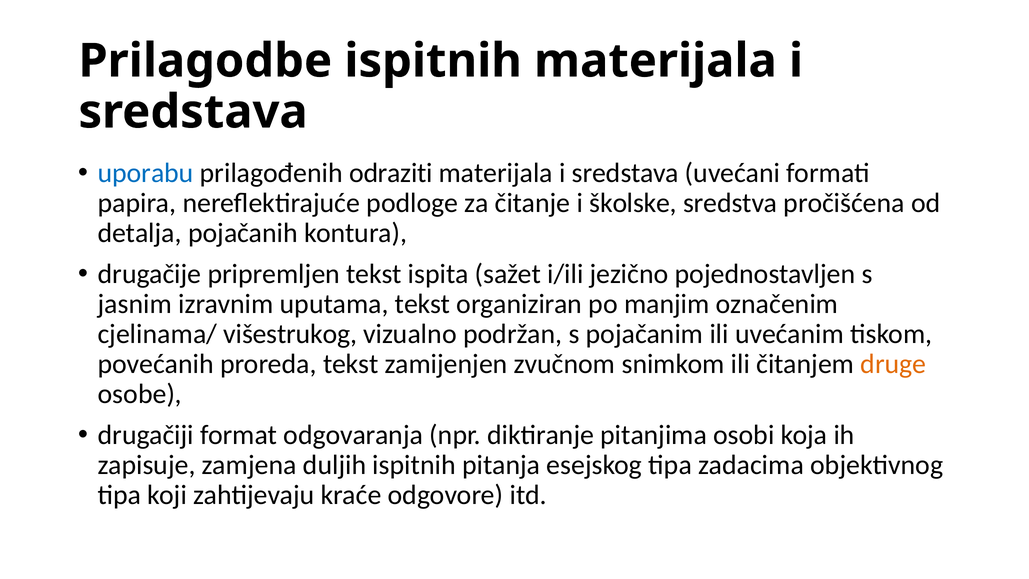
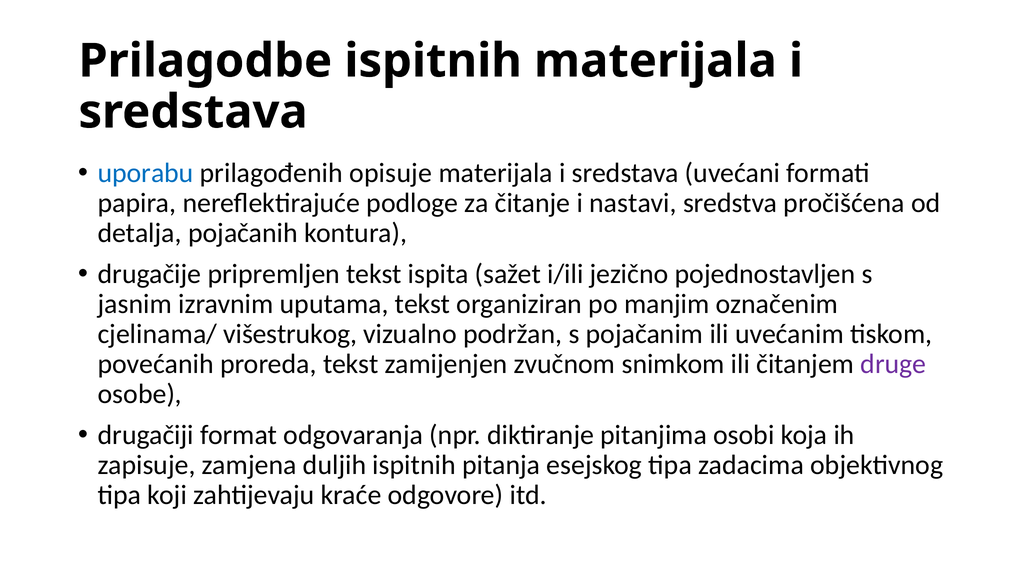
odraziti: odraziti -> opisuje (391, 173)
školske: školske -> nastavi (633, 203)
druge colour: orange -> purple (893, 364)
